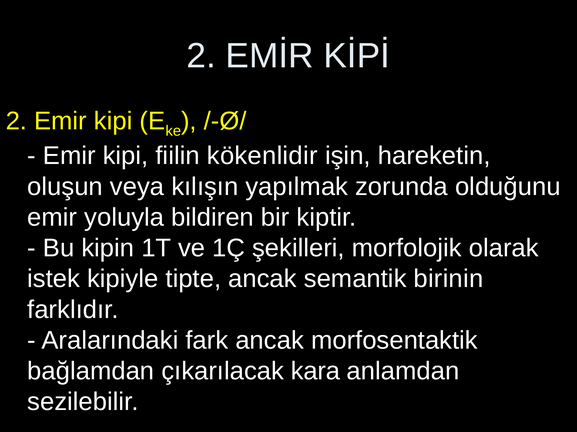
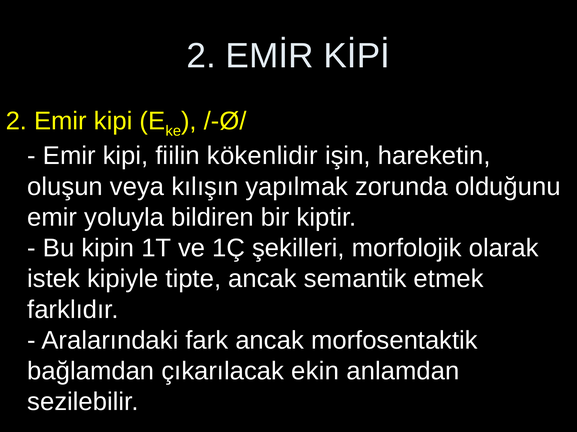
birinin: birinin -> etmek (449, 279)
kara: kara -> ekin (315, 372)
